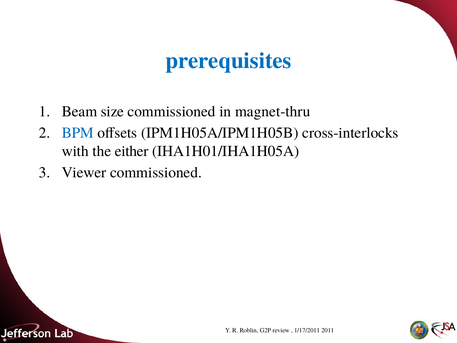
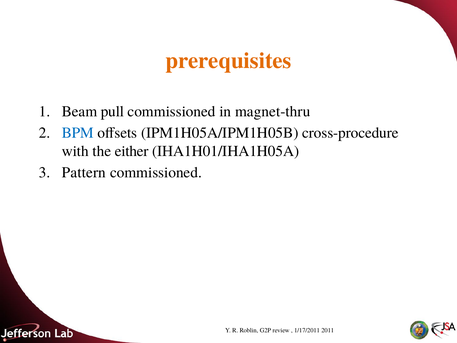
prerequisites colour: blue -> orange (228, 61)
size: size -> pull (112, 112)
cross-interlocks: cross-interlocks -> cross-procedure (350, 133)
Viewer: Viewer -> Pattern (84, 172)
